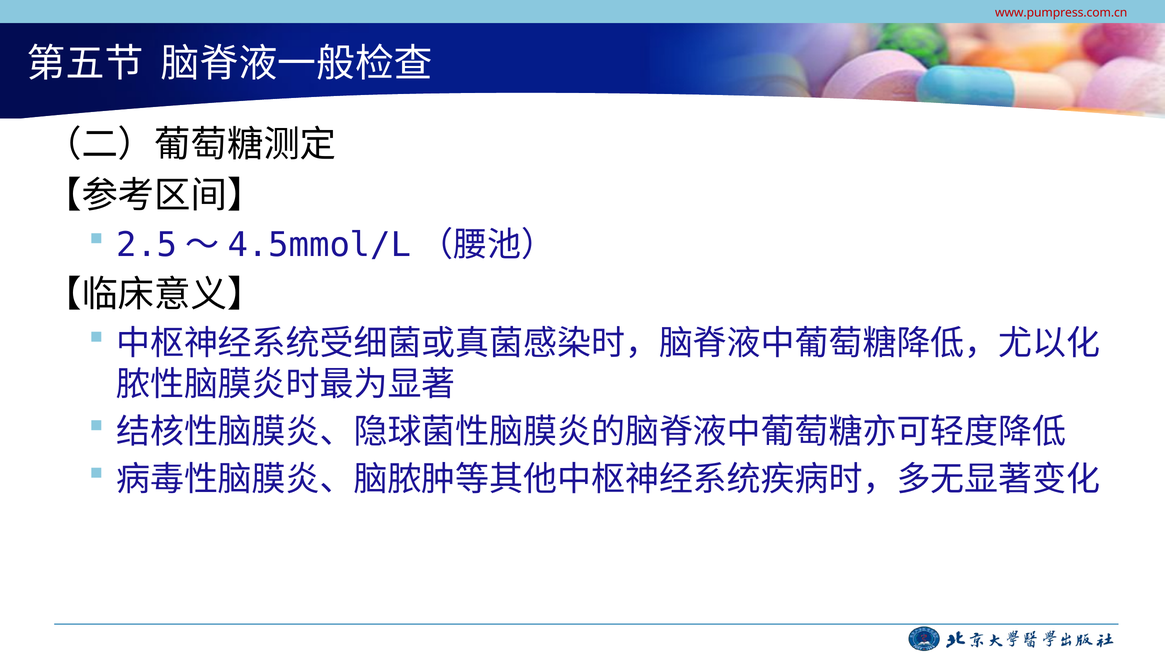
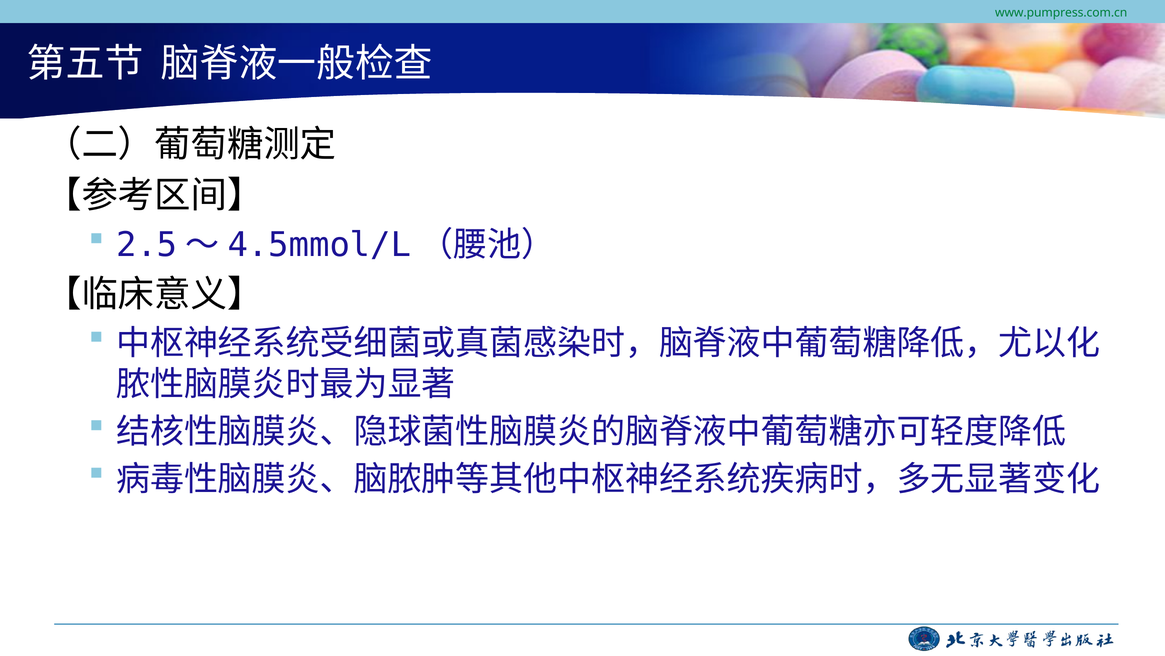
www.pumpress.com.cn colour: red -> green (1061, 13)
